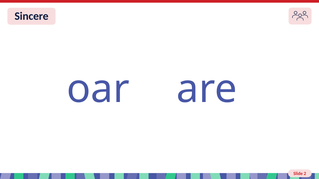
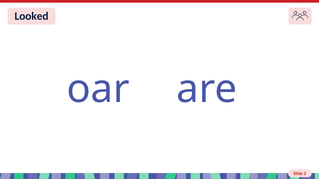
Sincere: Sincere -> Looked (31, 16)
